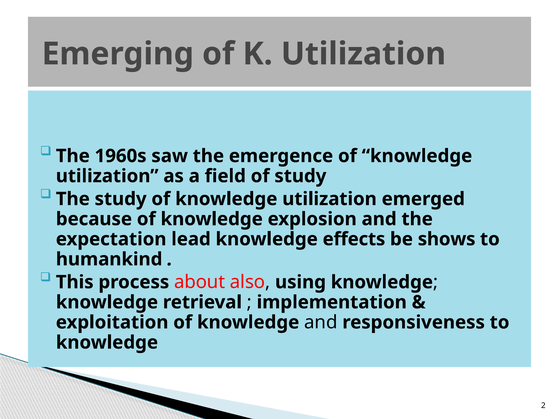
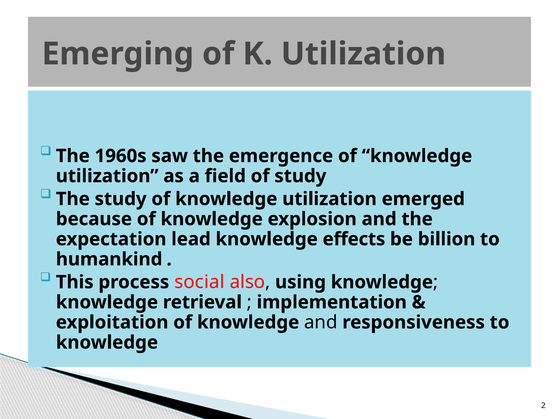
shows: shows -> billion (447, 239)
about: about -> social (199, 282)
